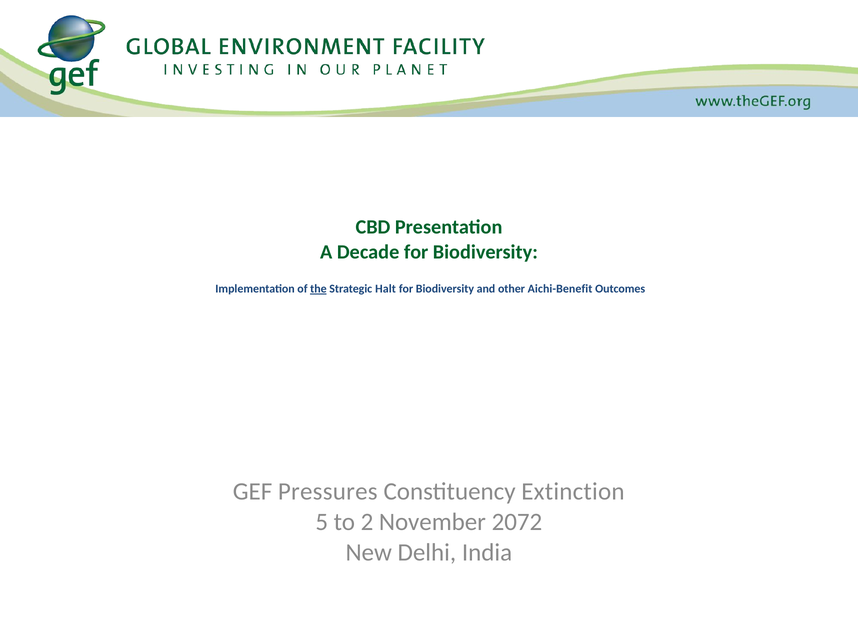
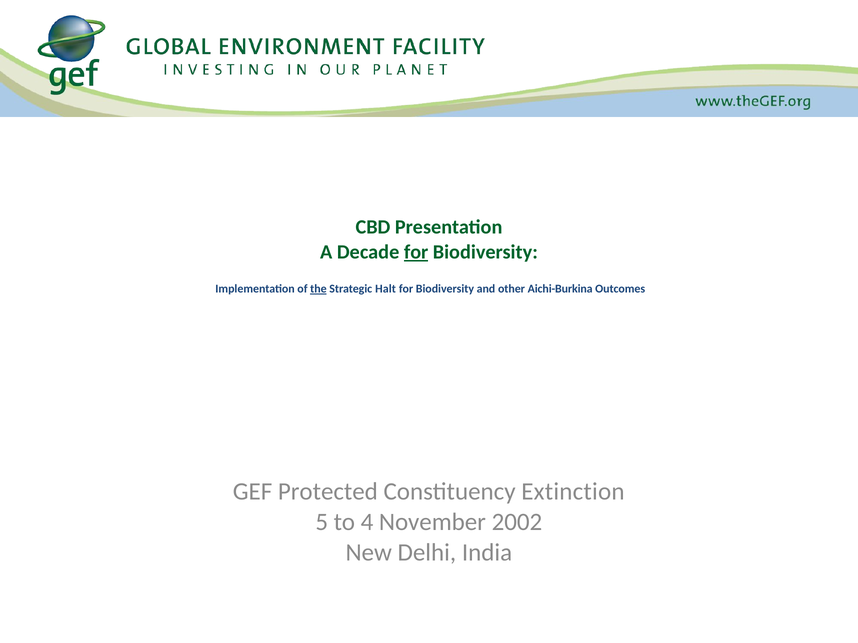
for underline: none -> present (416, 252)
Aichi-Benefit: Aichi-Benefit -> Aichi-Burkina (560, 289)
Pressures: Pressures -> Protected (328, 492)
2: 2 -> 4 (367, 522)
2072: 2072 -> 2002 (517, 522)
